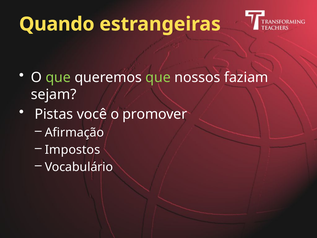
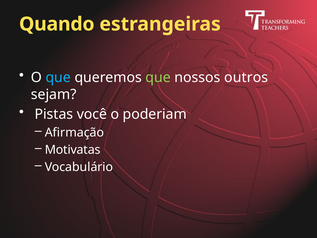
que colour: light green -> light blue (58, 77)
faziam: faziam -> outros (246, 77)
promover: promover -> poderiam (155, 114)
Impostos: Impostos -> Motivatas (73, 150)
